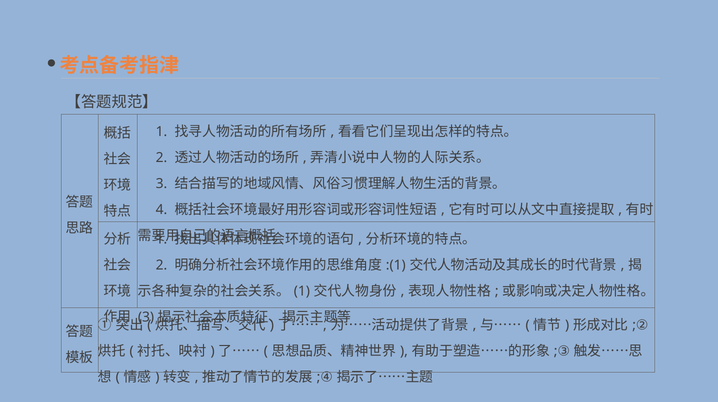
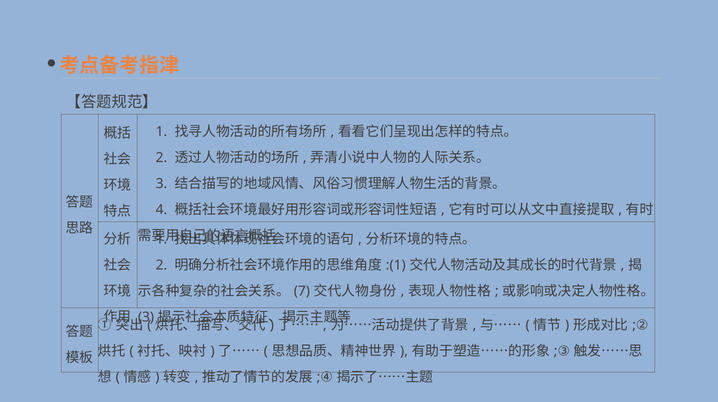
1: 1 -> 7 (302, 292)
